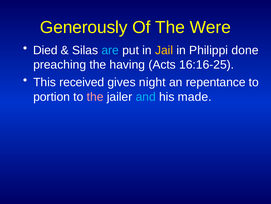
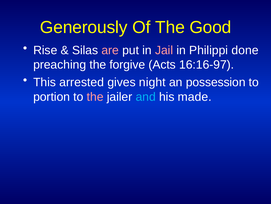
Were: Were -> Good (210, 27)
Died: Died -> Rise (45, 50)
are colour: light blue -> pink (110, 50)
Jail colour: yellow -> pink (164, 50)
having: having -> forgive (127, 65)
16:16-25: 16:16-25 -> 16:16-97 (207, 65)
received: received -> arrested (82, 82)
repentance: repentance -> possession (216, 82)
